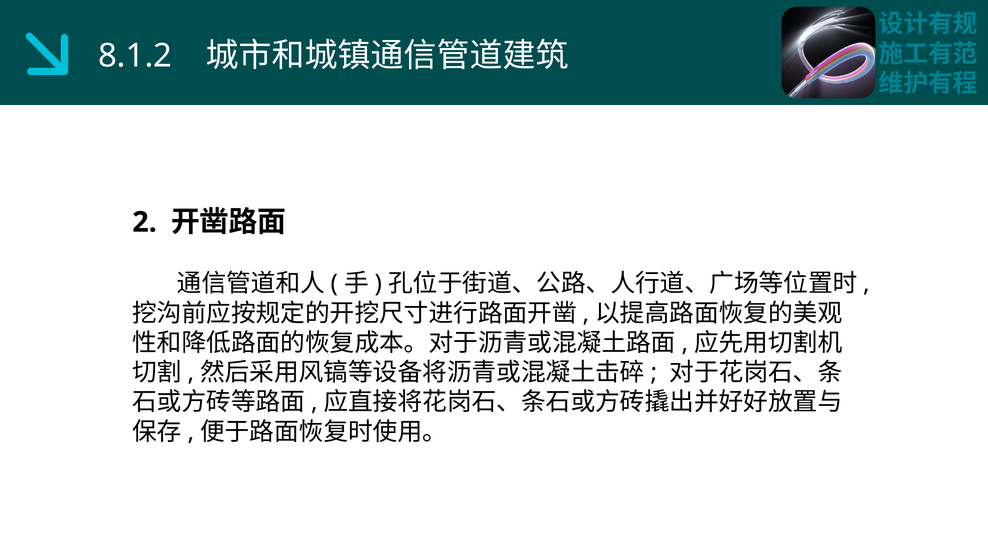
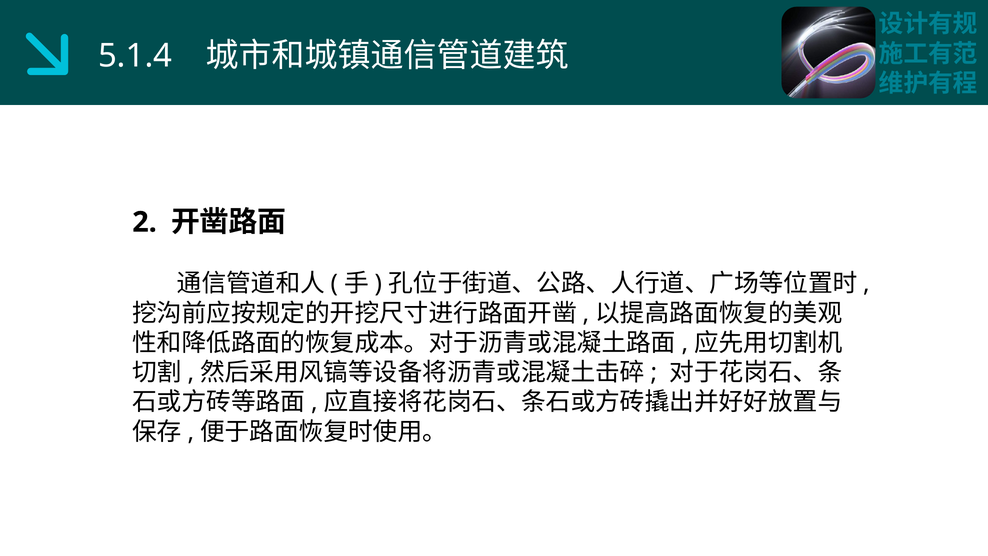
8.1.2: 8.1.2 -> 5.1.4 (135, 56)
